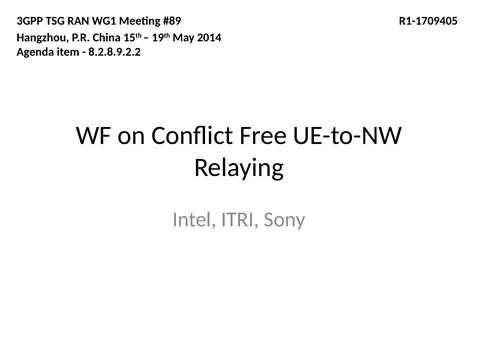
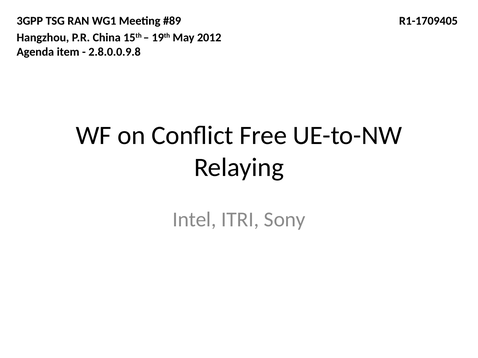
2014: 2014 -> 2012 (209, 38)
8.2.8.9.2.2: 8.2.8.9.2.2 -> 2.8.0.0.9.8 (115, 52)
